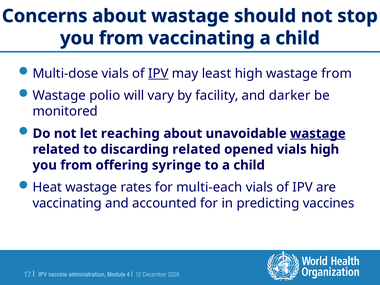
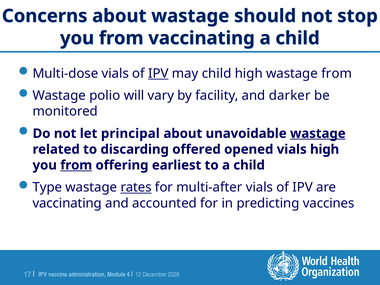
may least: least -> child (217, 73)
reaching: reaching -> principal (130, 134)
discarding related: related -> offered (197, 149)
from underline: none -> present (76, 165)
syringe: syringe -> earliest (177, 165)
Heat: Heat -> Type (47, 187)
rates underline: none -> present (136, 187)
multi-each: multi-each -> multi-after (209, 187)
